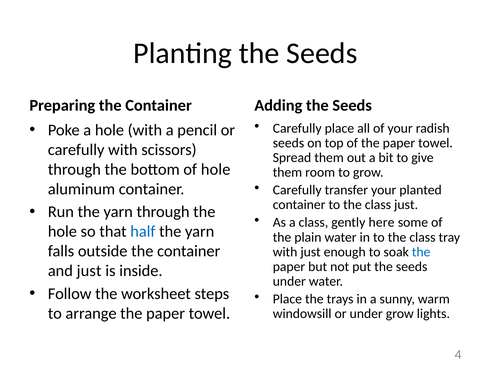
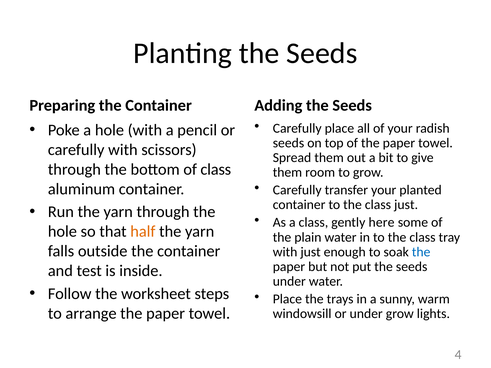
of hole: hole -> class (216, 169)
half colour: blue -> orange (143, 232)
and just: just -> test (89, 271)
